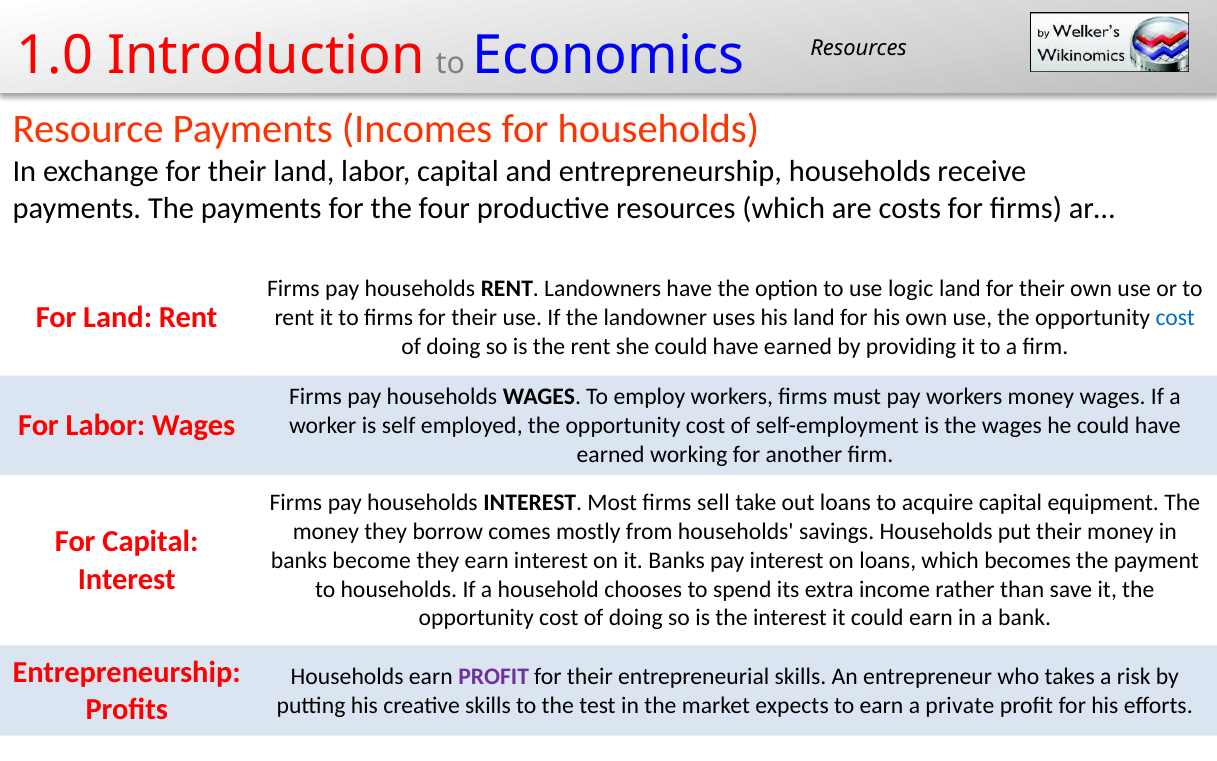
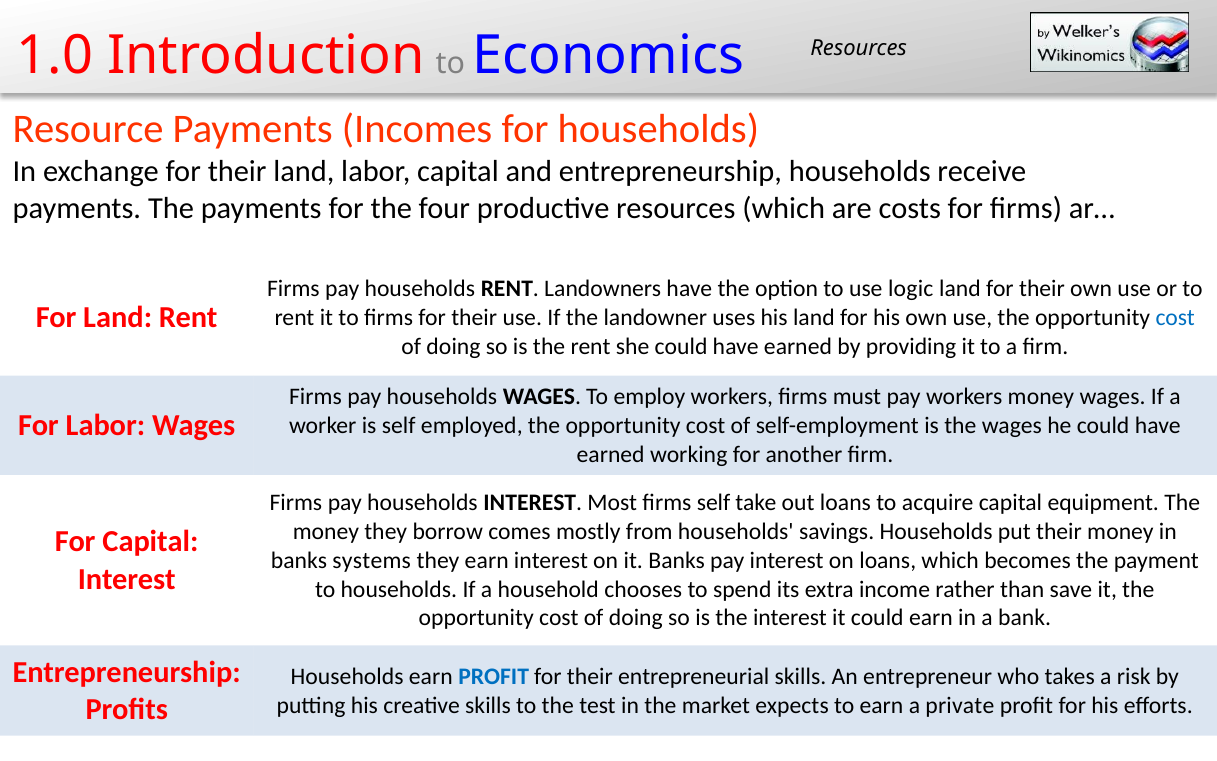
firms sell: sell -> self (714, 503)
become: become -> systems (372, 560)
PROFIT colour: purple -> blue (494, 676)
